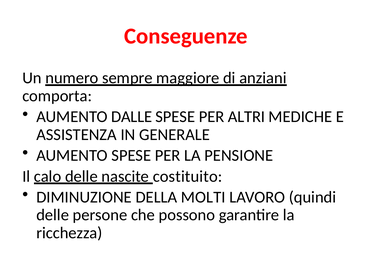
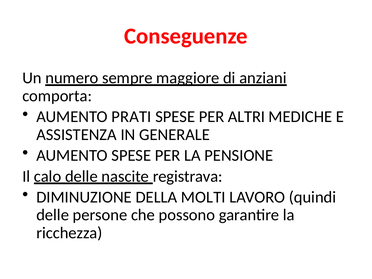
DALLE: DALLE -> PRATI (131, 117)
costituito: costituito -> registrava (188, 176)
